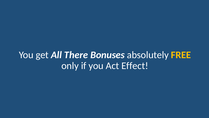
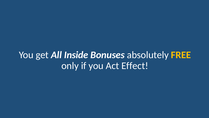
There: There -> Inside (76, 55)
